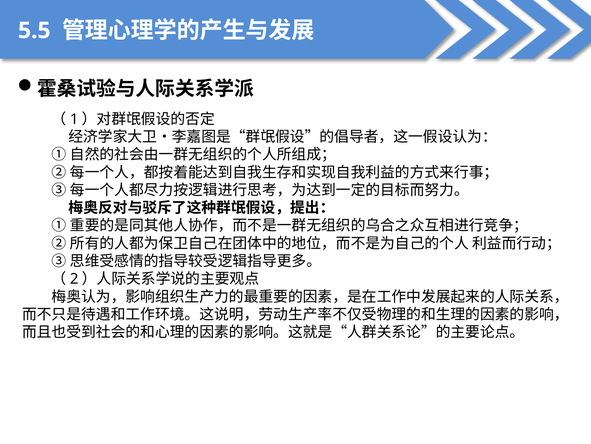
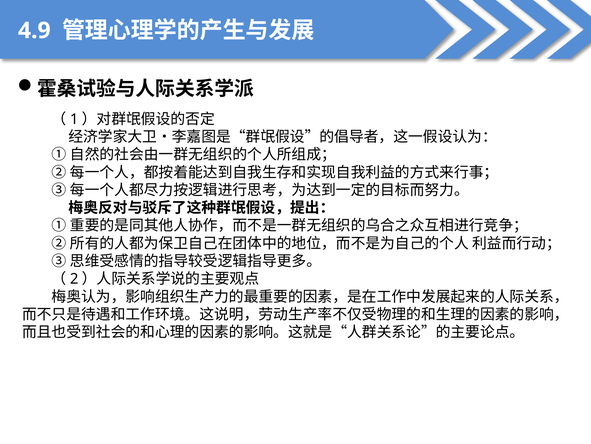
5.5: 5.5 -> 4.9 (34, 30)
